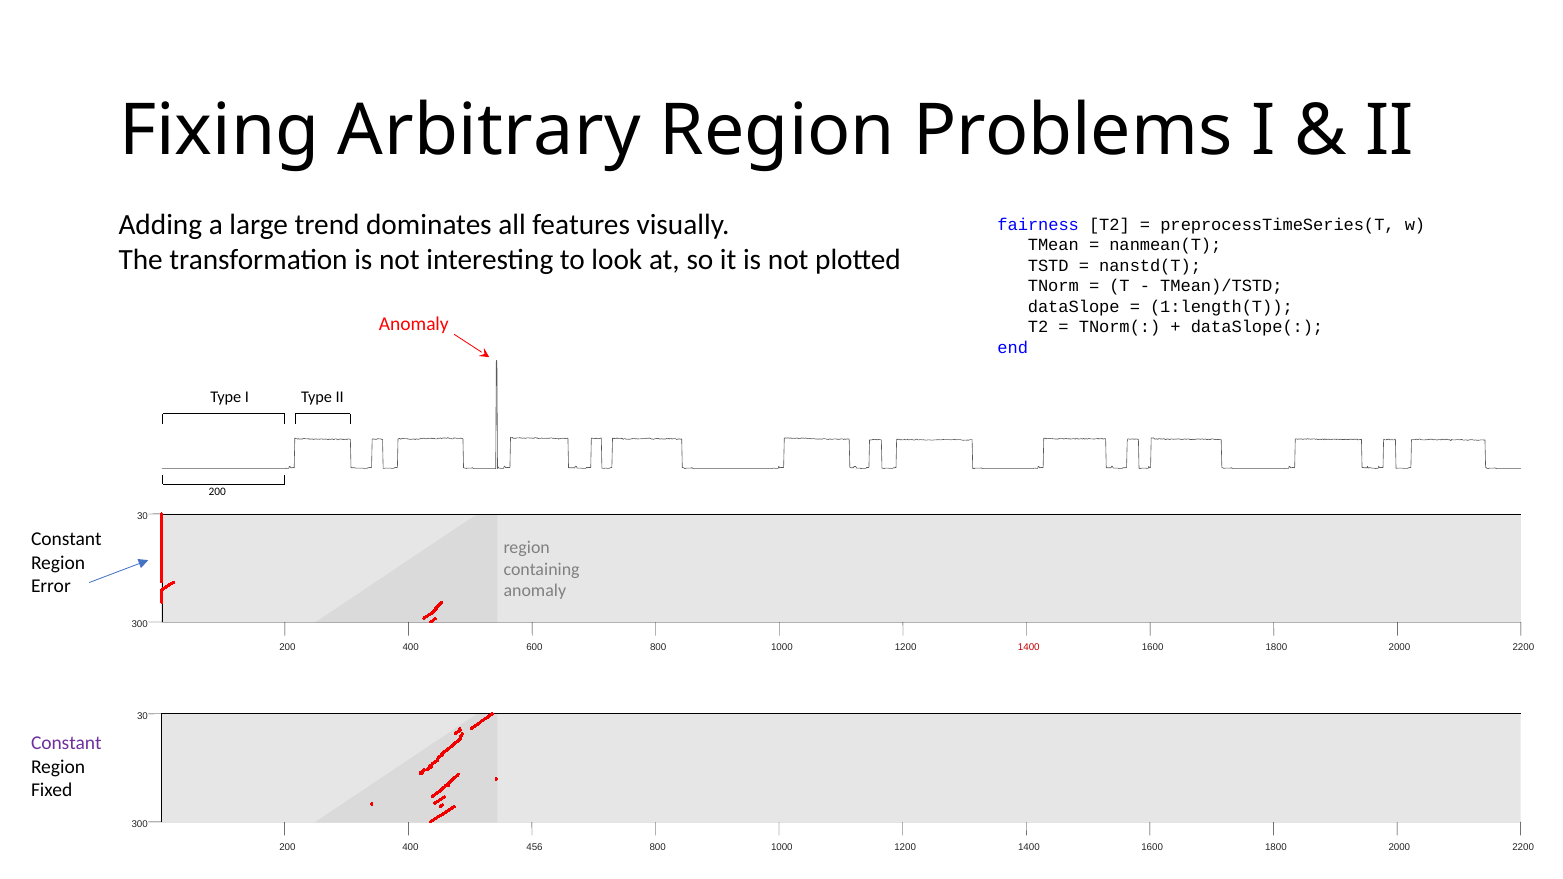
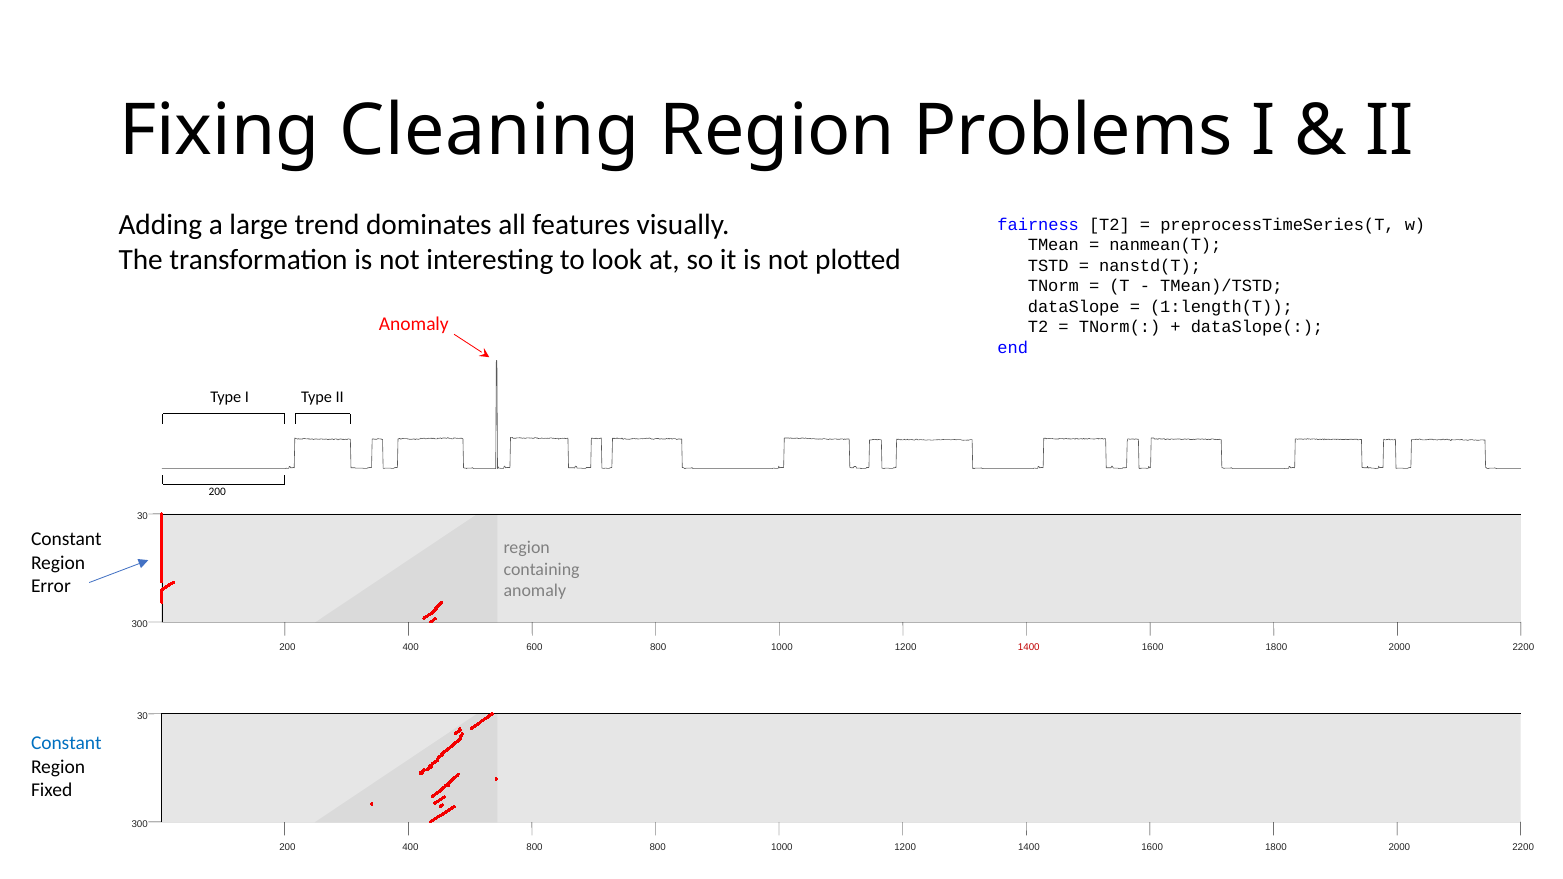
Arbitrary: Arbitrary -> Cleaning (489, 131)
Constant colour: purple -> blue (66, 744)
400 456: 456 -> 800 (535, 847)
